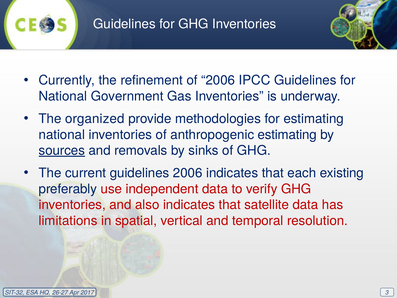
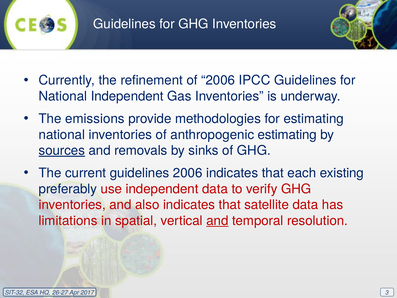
National Government: Government -> Independent (127, 96)
organized: organized -> emissions (95, 119)
and underline: none -> present (217, 221)
